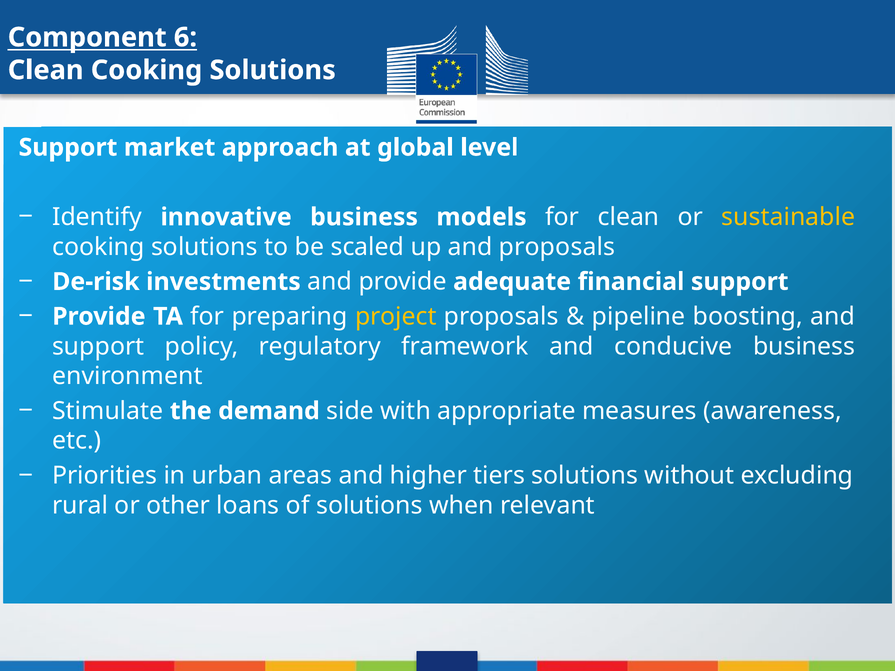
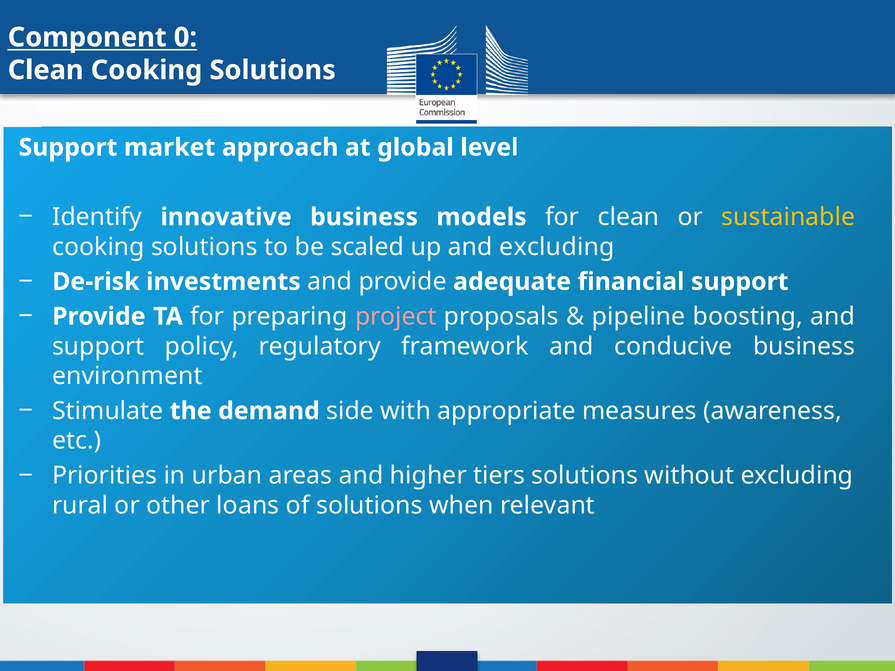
6: 6 -> 0 (185, 37)
and proposals: proposals -> excluding (557, 247)
project colour: yellow -> pink (396, 317)
